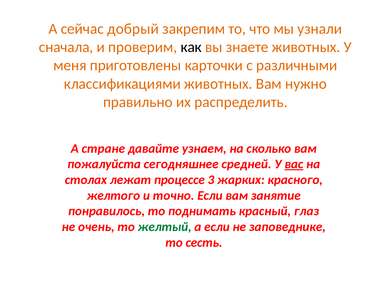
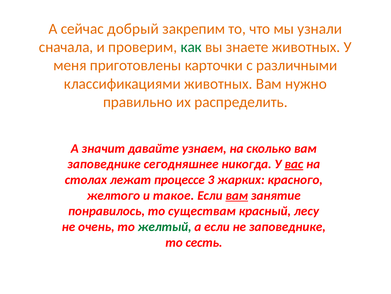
как colour: black -> green (191, 47)
стране: стране -> значит (103, 148)
пожалуйста: пожалуйста -> заповеднике (104, 164)
средней: средней -> никогда (246, 164)
точно: точно -> такое (174, 195)
вам underline: none -> present (237, 195)
поднимать: поднимать -> существам (202, 211)
глаз: глаз -> лесу (307, 211)
